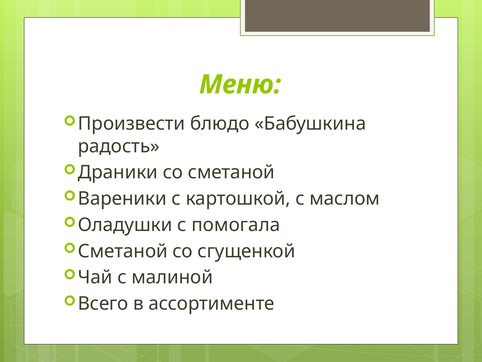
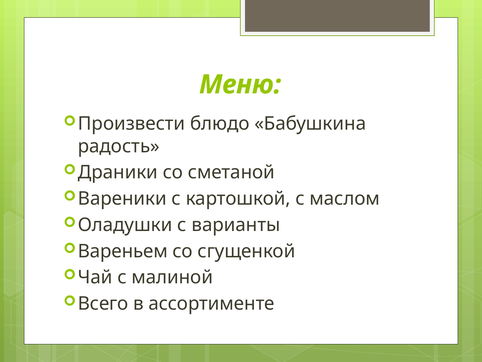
помогала: помогала -> варианты (236, 225)
Сметаной: Сметаной -> Вареньем (123, 251)
